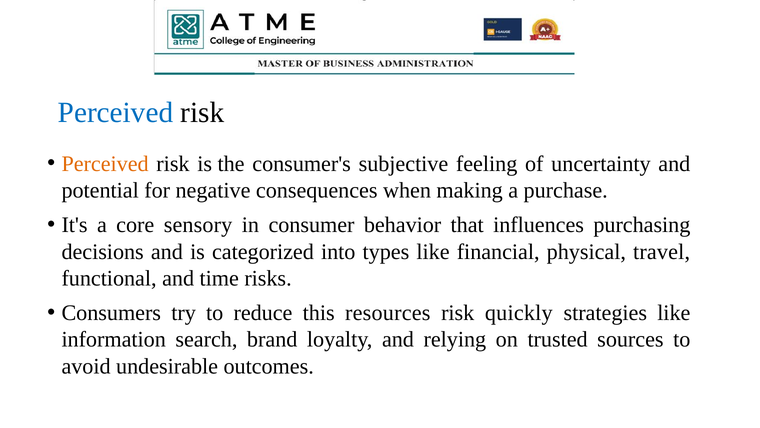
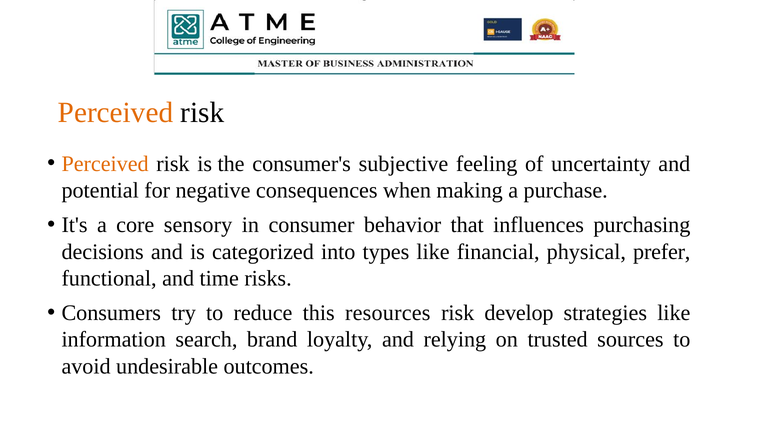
Perceived colour: blue -> orange (116, 112)
travel: travel -> prefer (662, 251)
quickly: quickly -> develop (519, 313)
